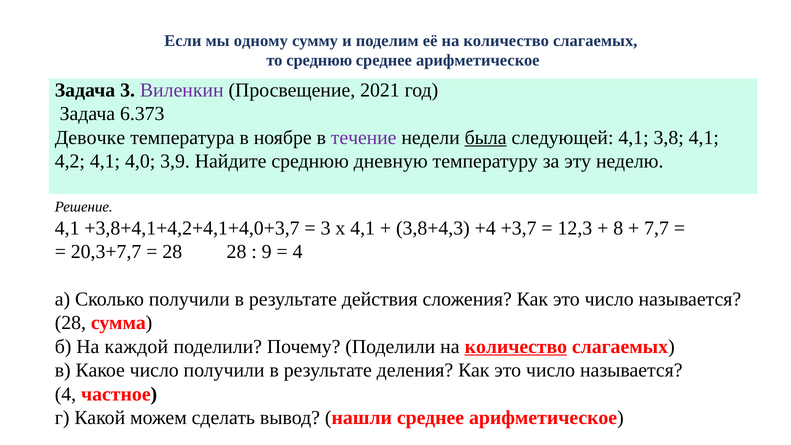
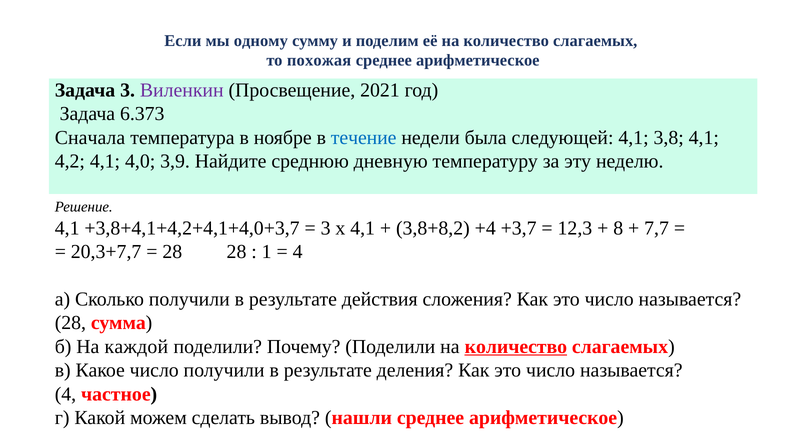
то среднюю: среднюю -> похожая (319, 60)
Девочке: Девочке -> Сначала (90, 138)
течение colour: purple -> blue (364, 138)
была underline: present -> none (486, 138)
3,8+4,3: 3,8+4,3 -> 3,8+8,2 (433, 228)
9: 9 -> 1 (267, 252)
